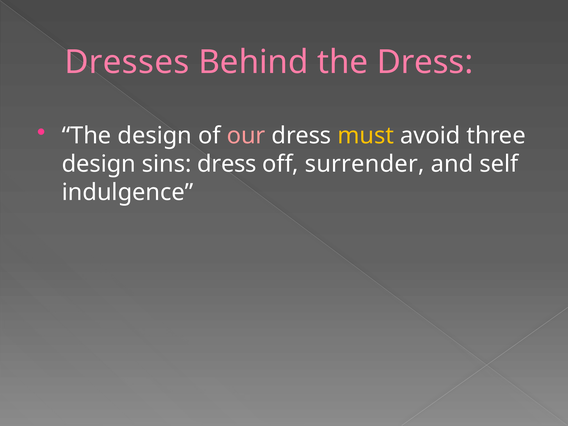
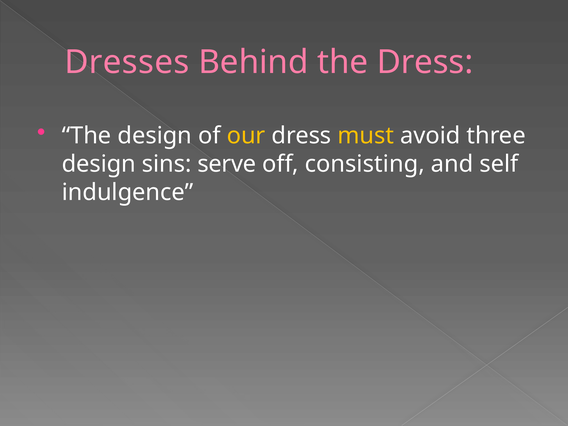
our colour: pink -> yellow (246, 136)
sins dress: dress -> serve (227, 164)
surrender: surrender -> consisting (365, 164)
